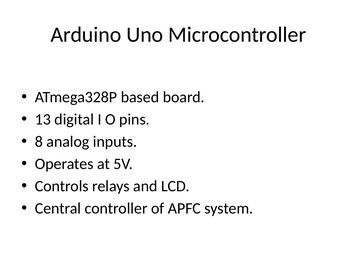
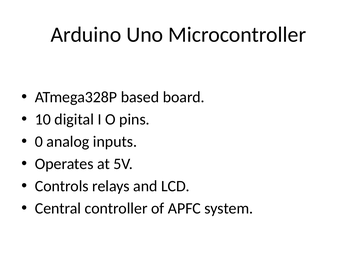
13: 13 -> 10 (43, 119)
8: 8 -> 0 (39, 142)
